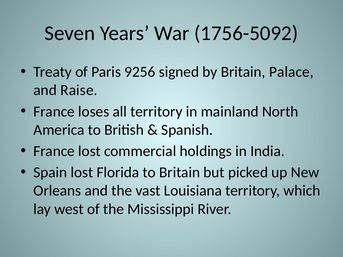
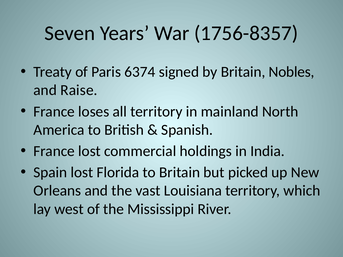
1756-5092: 1756-5092 -> 1756-8357 (246, 33)
9256: 9256 -> 6374 (140, 72)
Palace: Palace -> Nobles (292, 72)
